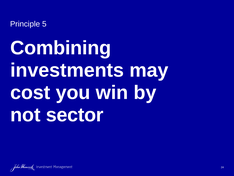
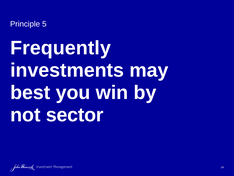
Combining: Combining -> Frequently (61, 48)
cost: cost -> best (30, 92)
